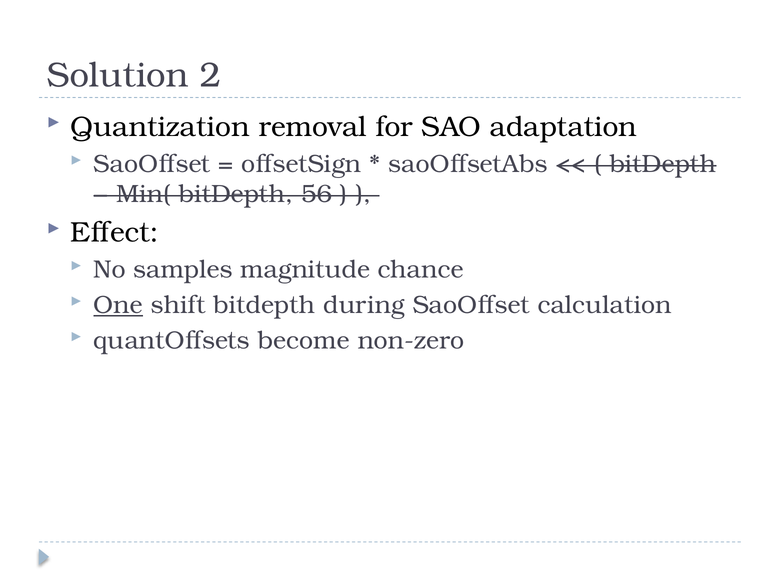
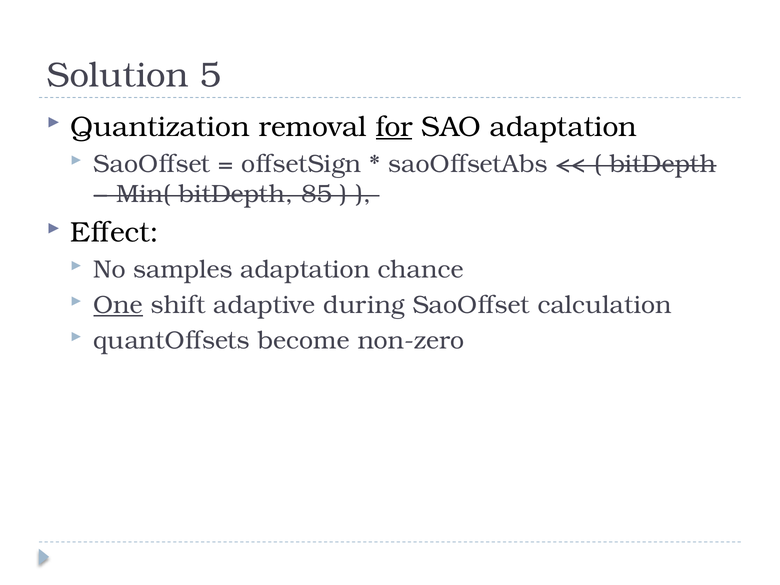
2: 2 -> 5 (211, 75)
for underline: none -> present (394, 127)
56: 56 -> 85 (317, 194)
samples magnitude: magnitude -> adaptation (305, 270)
shift bitdepth: bitdepth -> adaptive (264, 305)
